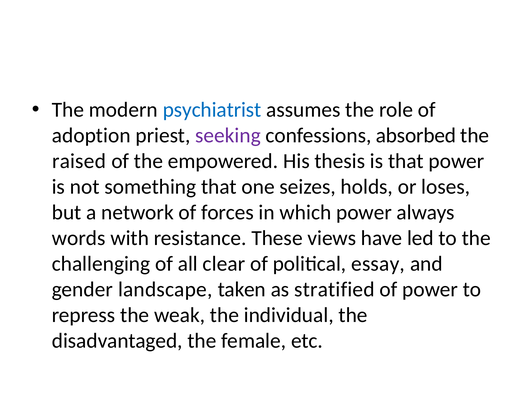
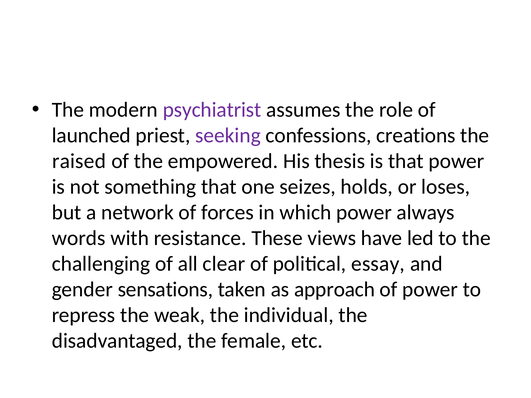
psychiatrist colour: blue -> purple (212, 110)
adoption: adoption -> launched (91, 136)
absorbed: absorbed -> creations (416, 136)
landscape: landscape -> sensations (165, 290)
stratified: stratified -> approach (335, 290)
